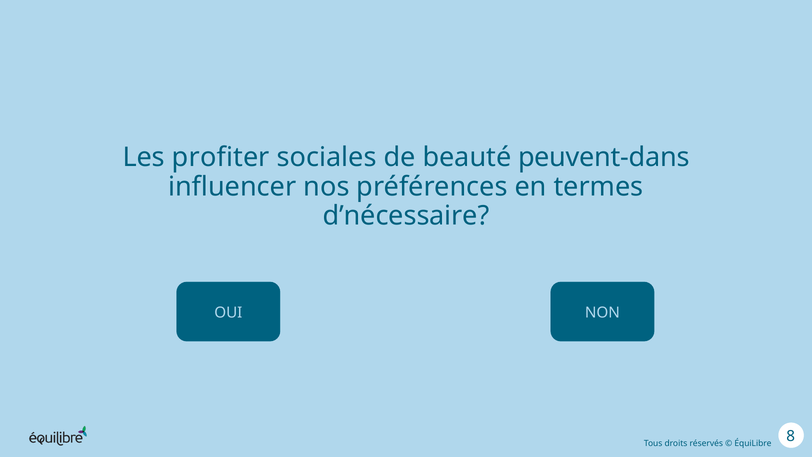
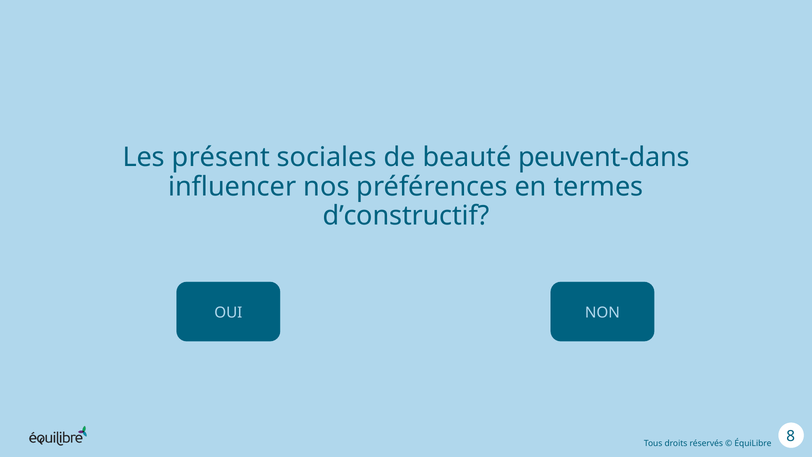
profiter: profiter -> présent (221, 157)
d’nécessaire: d’nécessaire -> d’constructif (406, 216)
